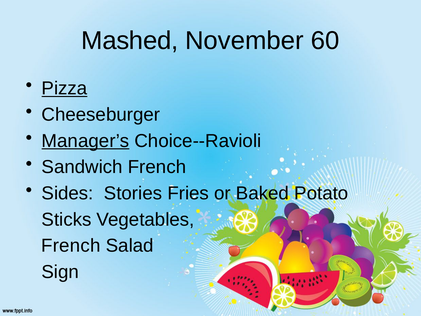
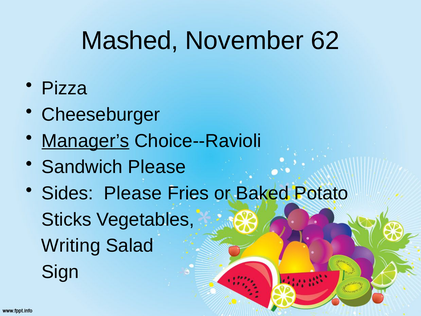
60: 60 -> 62 (325, 41)
Pizza underline: present -> none (64, 88)
Sandwich French: French -> Please (157, 167)
Sides Stories: Stories -> Please (133, 193)
French: French -> Writing (71, 246)
